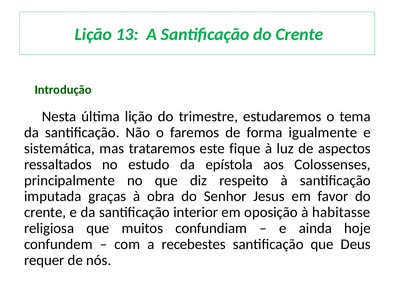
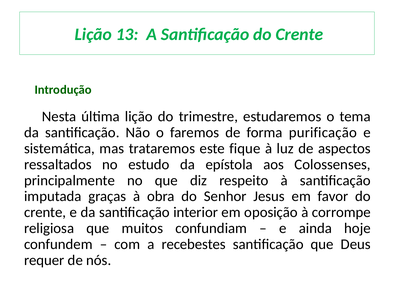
igualmente: igualmente -> purificação (323, 133)
habitasse: habitasse -> corrompe (341, 213)
